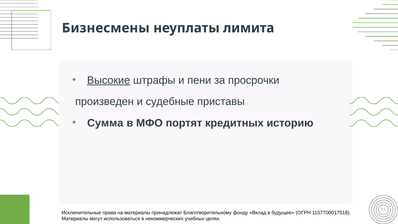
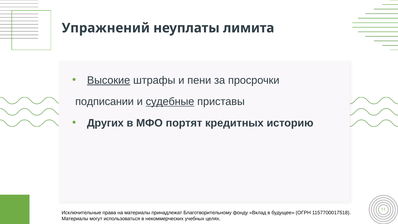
Бизнесмены: Бизнесмены -> Упражнений (106, 28)
произведен: произведен -> подписании (105, 102)
судебные underline: none -> present (170, 102)
Сумма: Сумма -> Других (105, 123)
